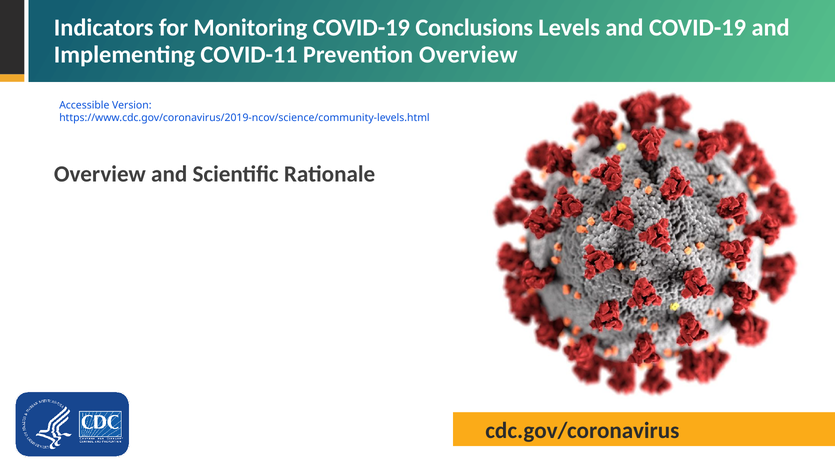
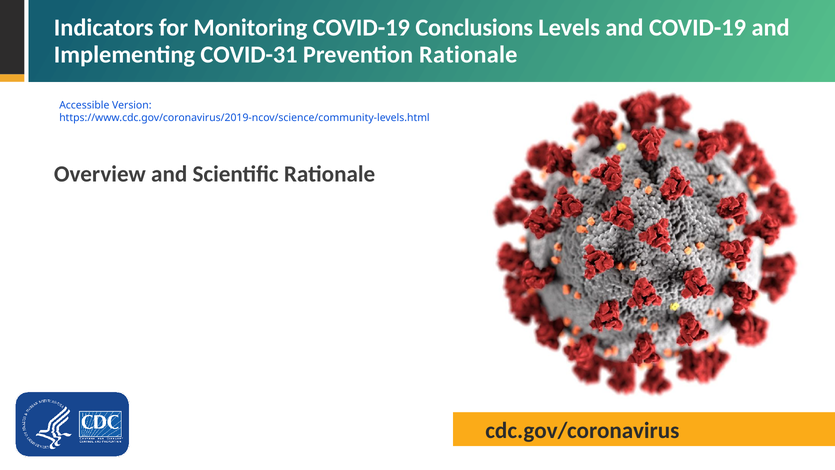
COVID-11: COVID-11 -> COVID-31 (249, 54)
Prevention Overview: Overview -> Rationale (468, 54)
